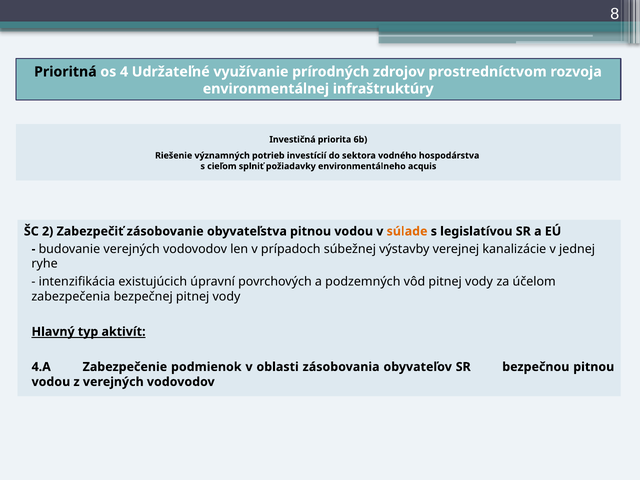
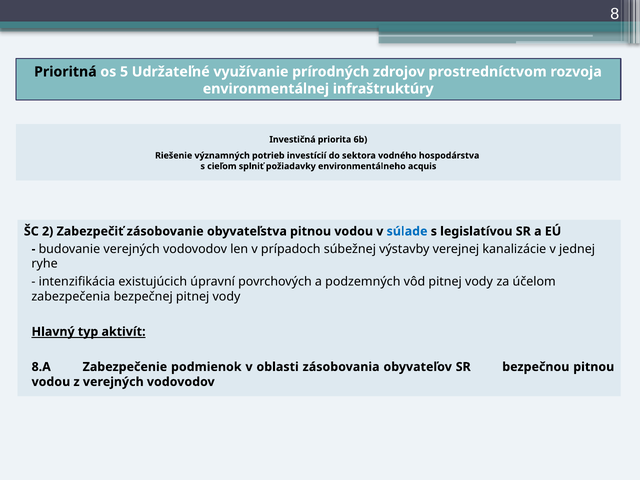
4: 4 -> 5 (124, 72)
súlade colour: orange -> blue (407, 231)
4.A: 4.A -> 8.A (41, 367)
